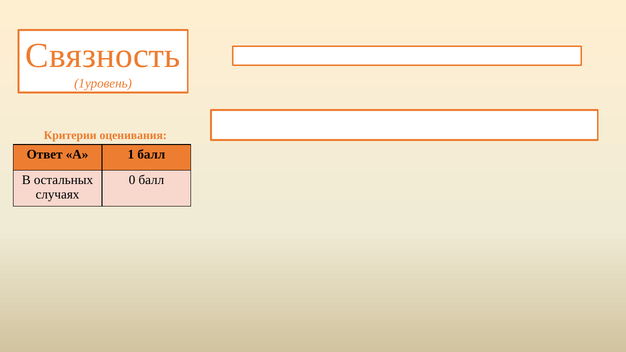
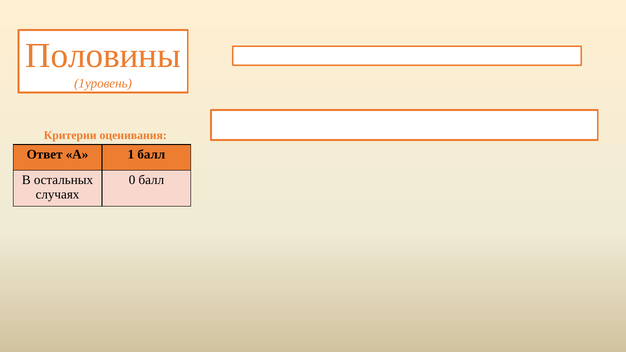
Связность: Связность -> Половины (103, 56)
